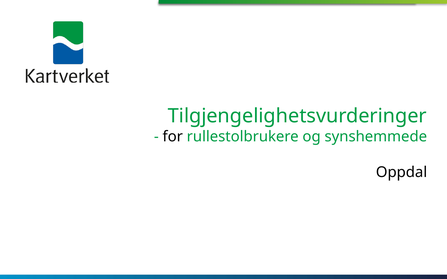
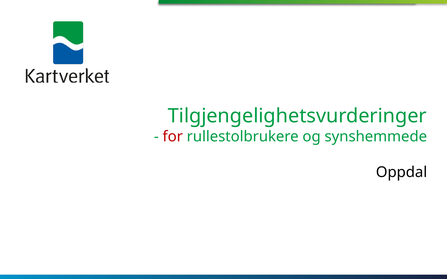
for colour: black -> red (173, 137)
